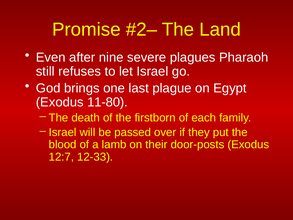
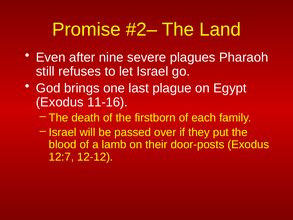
11-80: 11-80 -> 11-16 (107, 102)
12-33: 12-33 -> 12-12 (95, 157)
